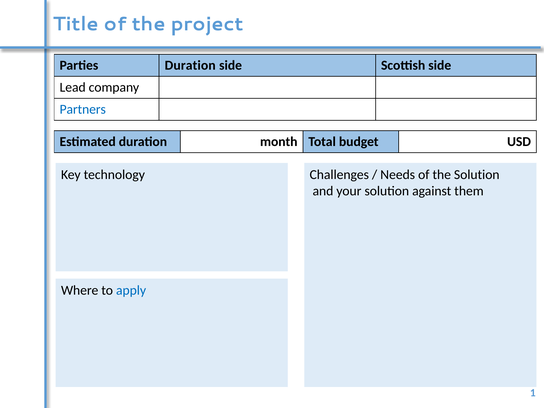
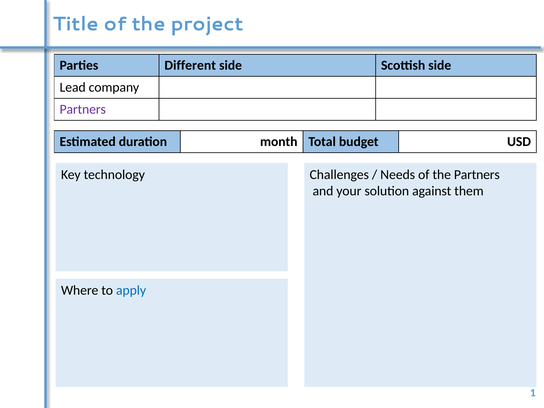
Parties Duration: Duration -> Different (190, 65)
Partners colour: blue -> purple (83, 109)
the Solution: Solution -> Partners (477, 175)
